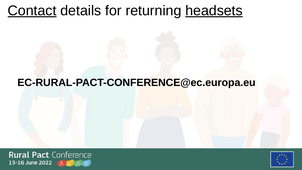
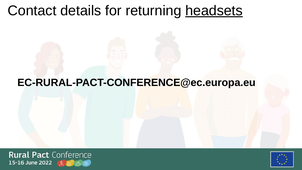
Contact underline: present -> none (32, 11)
